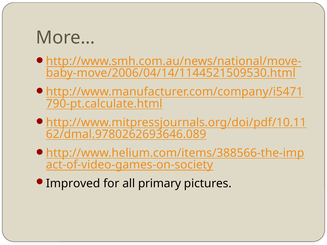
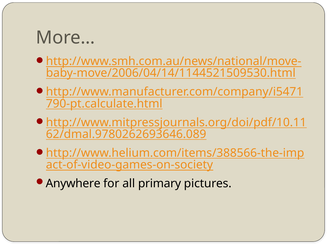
Improved: Improved -> Anywhere (73, 184)
